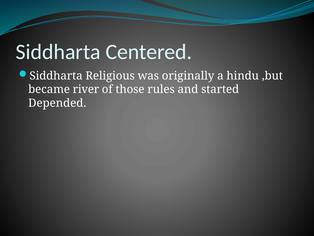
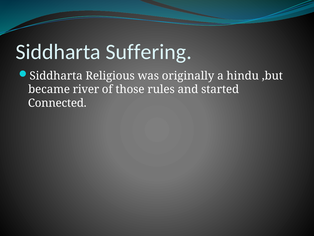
Centered: Centered -> Suffering (149, 52)
Depended: Depended -> Connected (57, 103)
